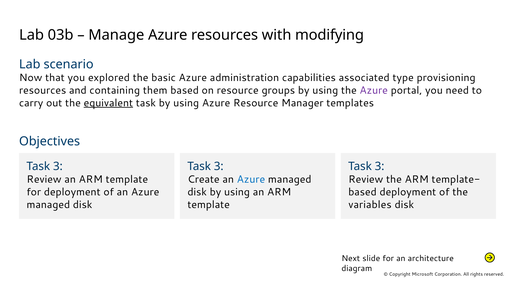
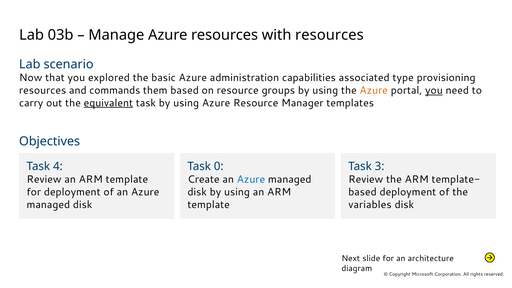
with modifying: modifying -> resources (329, 35)
containing: containing -> commands (115, 90)
Azure colour: purple -> orange (374, 90)
you underline: none -> present (434, 90)
3: 3 -> 4 (58, 166)
3: 3 -> 0 (219, 166)
